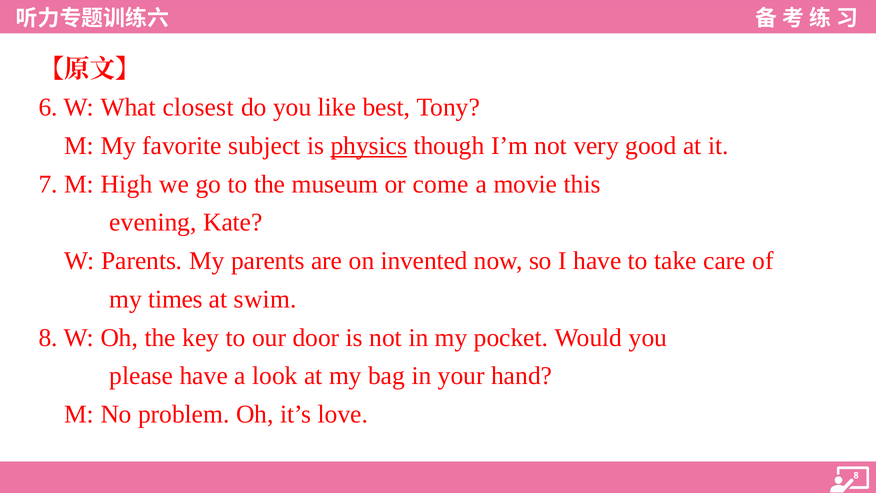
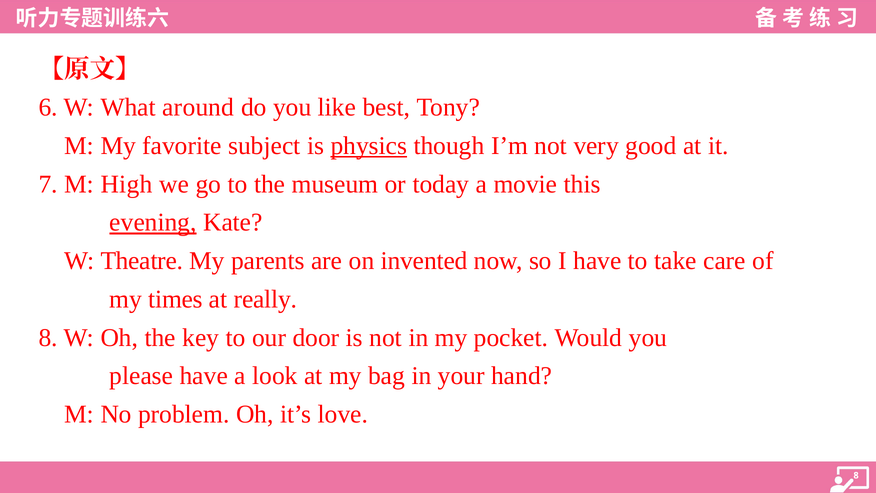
closest: closest -> around (198, 107)
come: come -> today (441, 184)
evening underline: none -> present (153, 222)
W Parents: Parents -> Theatre (142, 261)
swim: swim -> really (265, 299)
